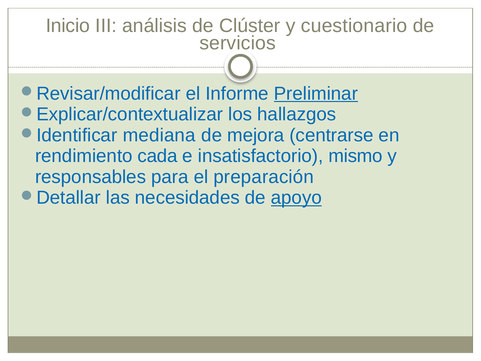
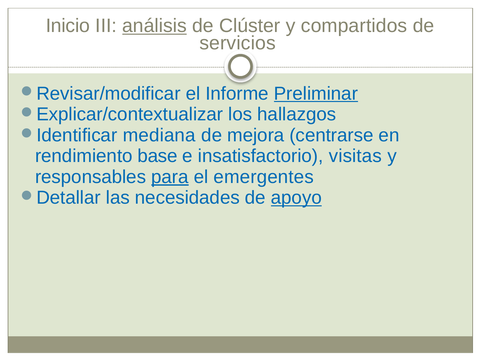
análisis underline: none -> present (155, 26)
cuestionario: cuestionario -> compartidos (354, 26)
cada: cada -> base (158, 156)
mismo: mismo -> visitas (355, 156)
para underline: none -> present (170, 177)
preparación: preparación -> emergentes (264, 177)
